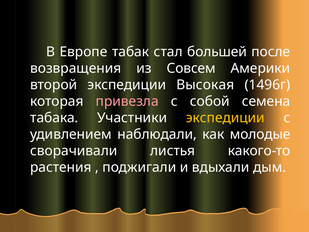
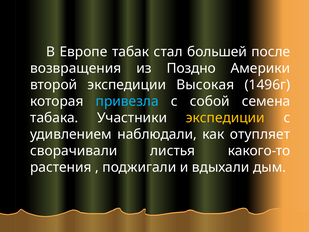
Совсем: Совсем -> Поздно (191, 68)
привезла colour: pink -> light blue (127, 101)
молодые: молодые -> отупляет (260, 134)
